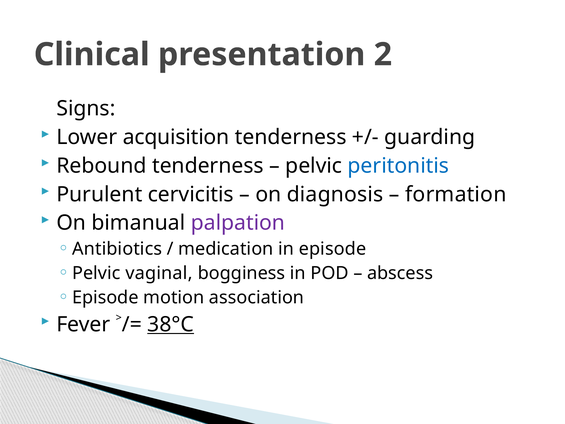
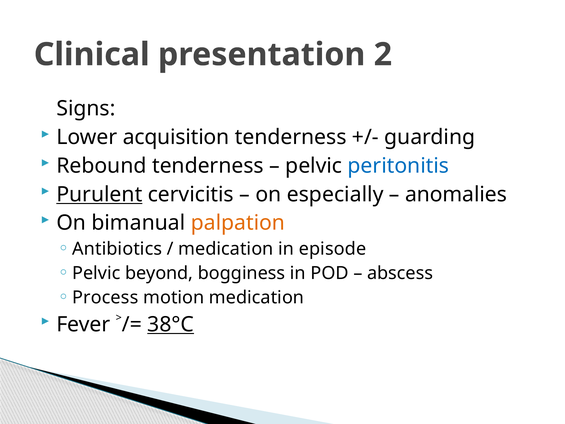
Purulent underline: none -> present (99, 194)
diagnosis: diagnosis -> especially (335, 194)
formation: formation -> anomalies (456, 194)
palpation colour: purple -> orange (238, 223)
vaginal: vaginal -> beyond (159, 273)
Episode: Episode -> Process (105, 297)
motion association: association -> medication (257, 297)
